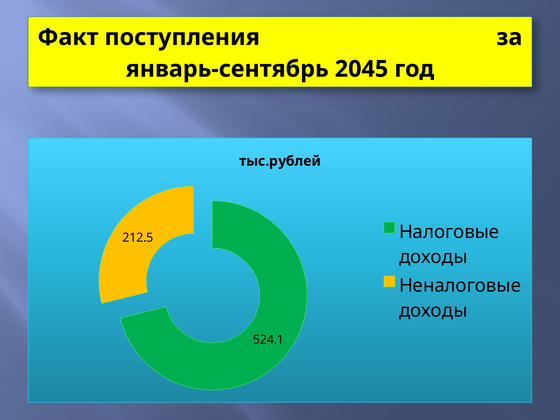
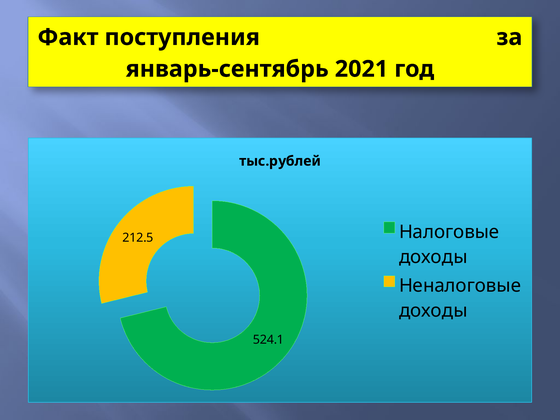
2045: 2045 -> 2021 (362, 69)
